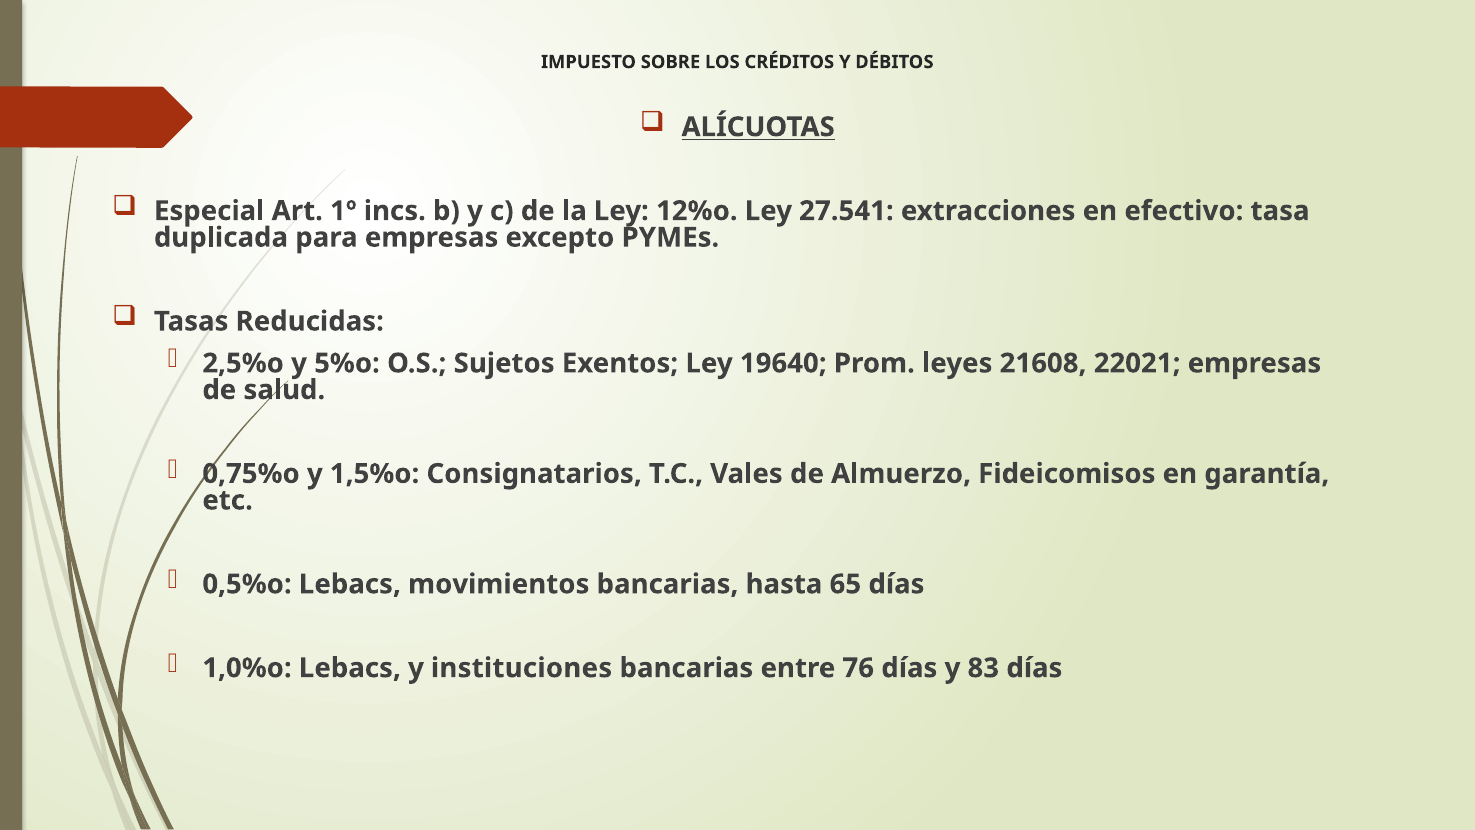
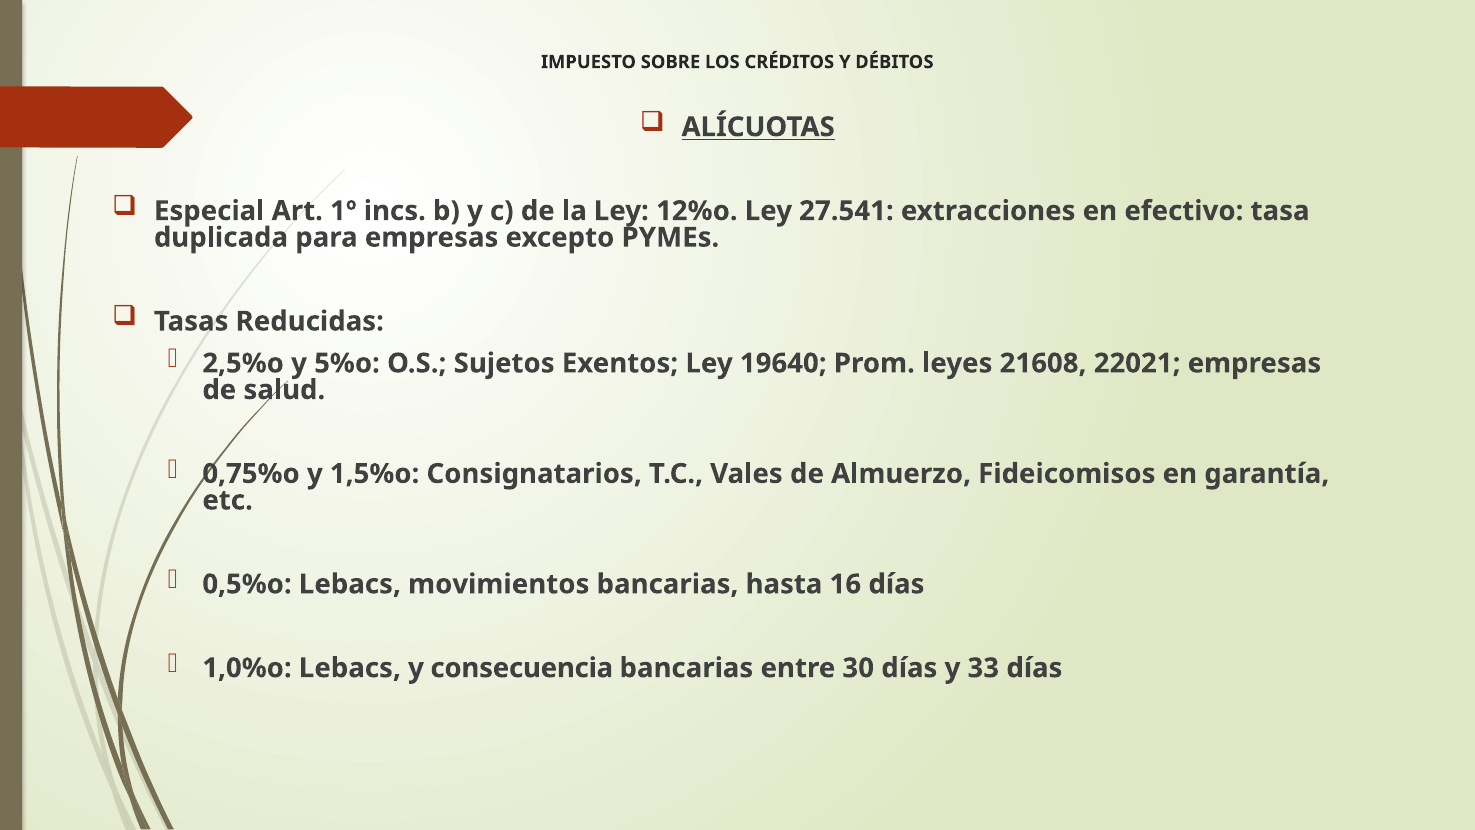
65: 65 -> 16 (845, 584)
instituciones: instituciones -> consecuencia (522, 668)
76: 76 -> 30 (858, 668)
83: 83 -> 33 (983, 668)
